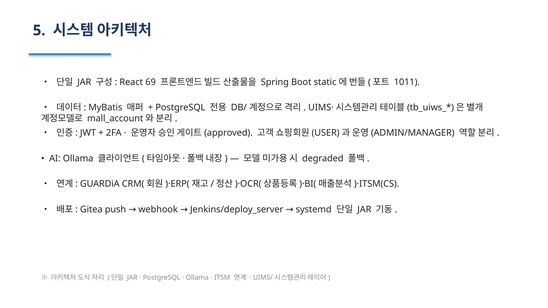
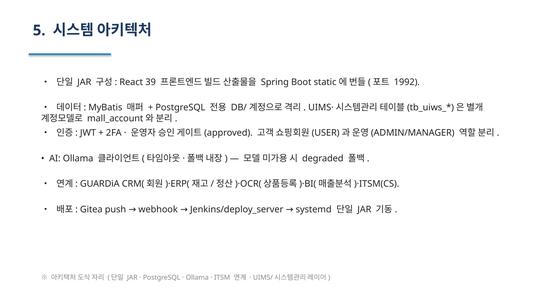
69: 69 -> 39 (151, 82)
1011: 1011 -> 1992 (407, 82)
